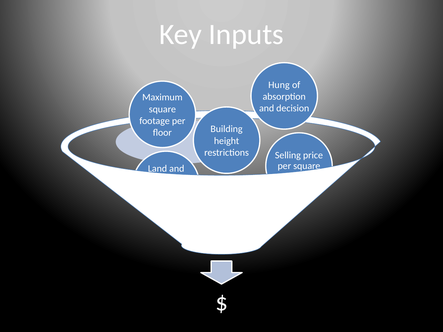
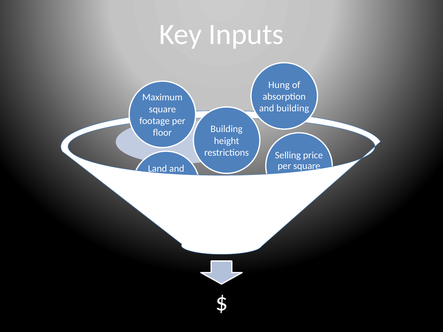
decision: decision -> building (293, 108)
